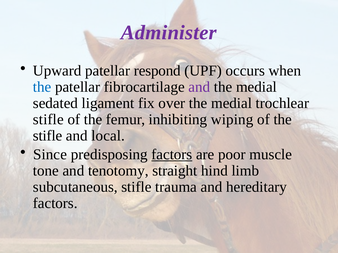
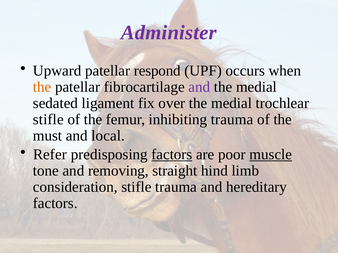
the colour: blue -> orange (42, 87)
inhibiting wiping: wiping -> trauma (232, 120)
stifle: stifle -> must (48, 136)
Since: Since -> Refer (50, 155)
muscle underline: none -> present (271, 155)
tenotomy: tenotomy -> removing (118, 171)
subcutaneous: subcutaneous -> consideration (75, 187)
